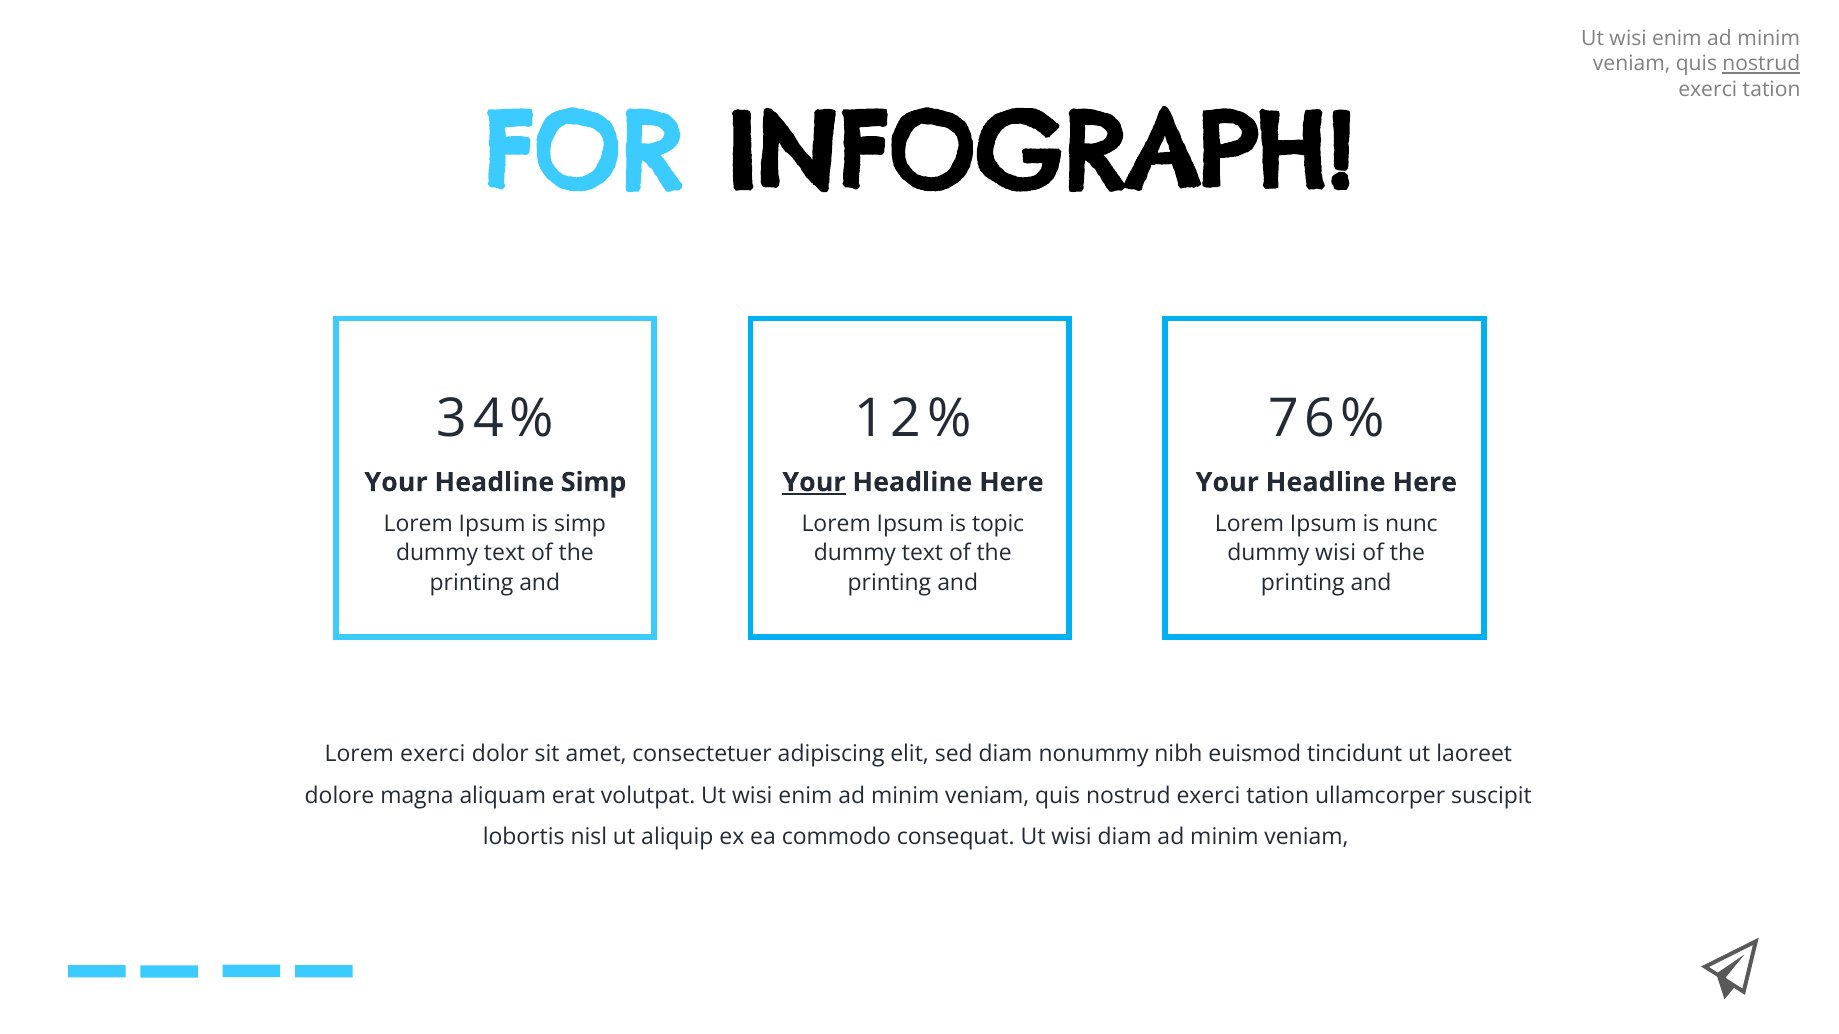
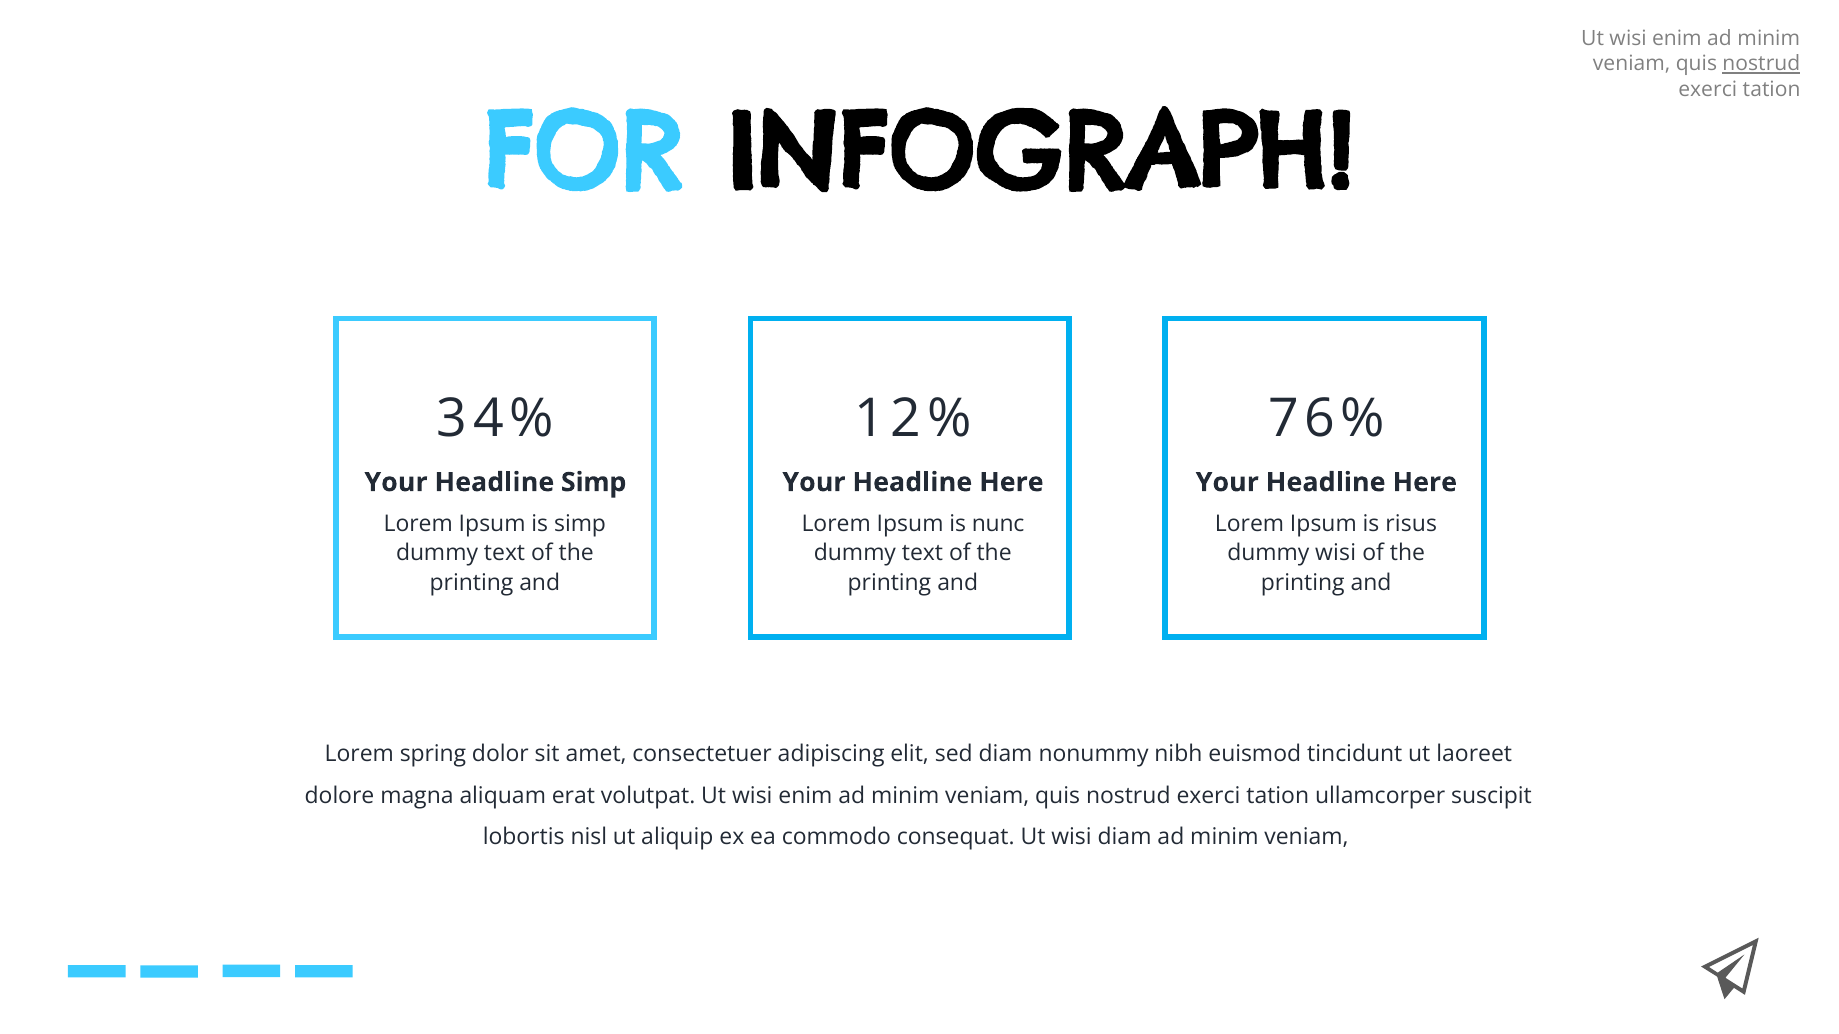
Your underline: present -> none (814, 483)
topic: topic -> nunc (998, 524)
nunc: nunc -> risus (1411, 524)
Lorem exerci: exerci -> spring (433, 754)
